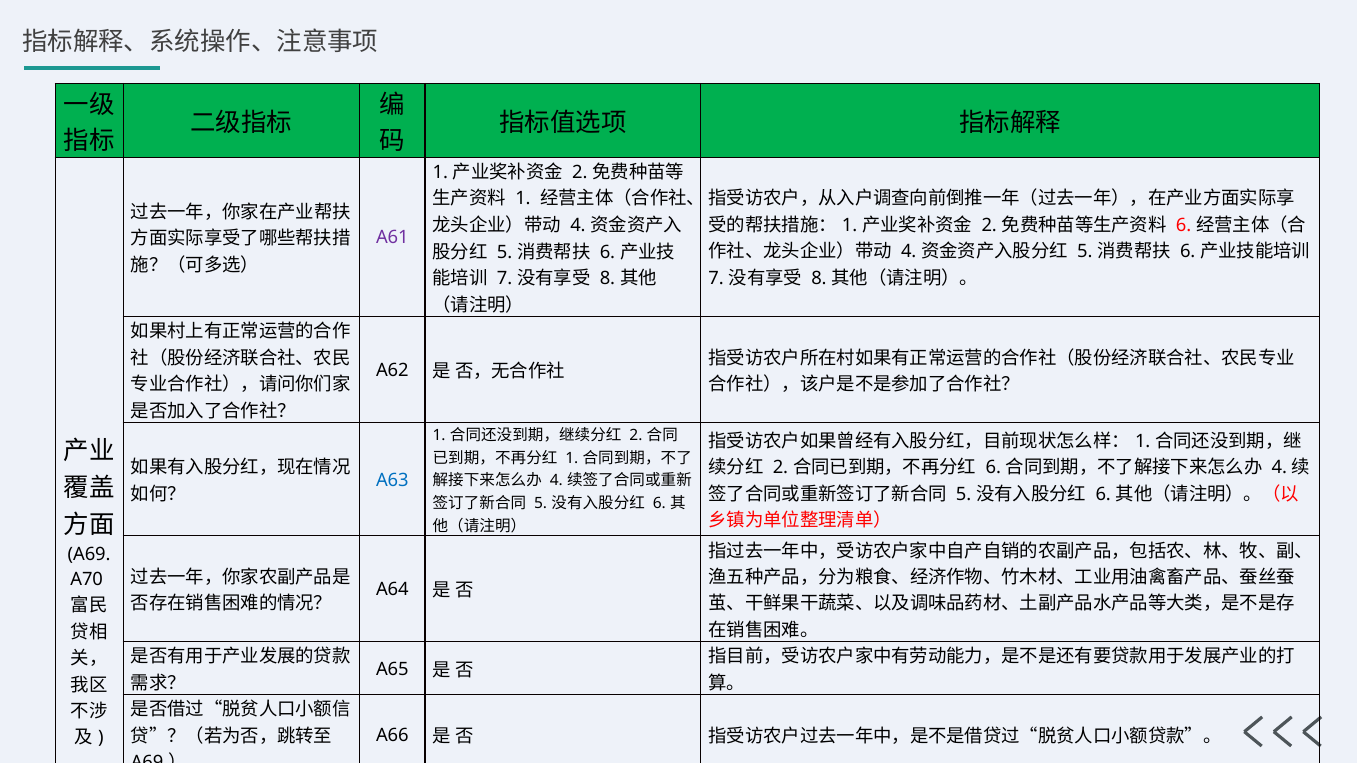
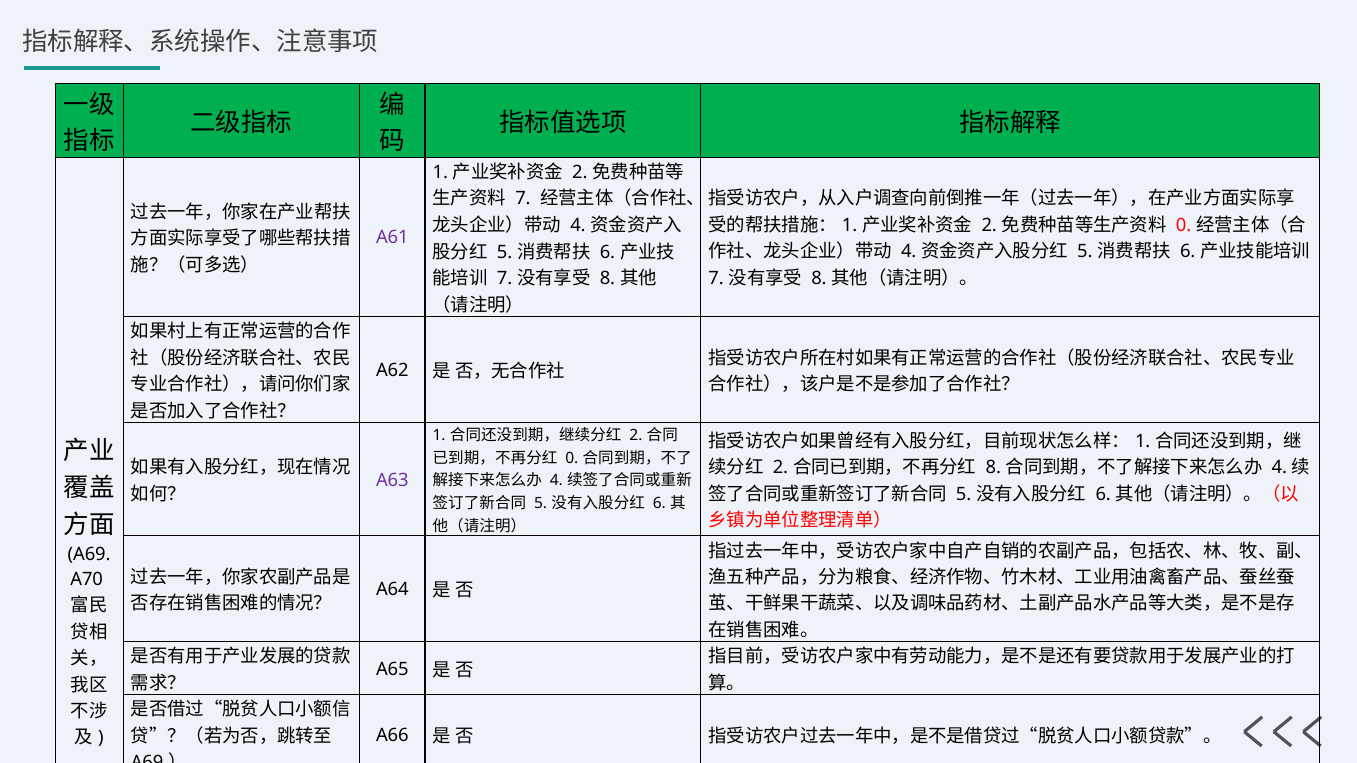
1: 1 -> 7 (523, 199)
6: 6 -> 0 (1184, 225)
1: 1 -> 0 (572, 458)
6: 6 -> 8 (993, 468)
A63 colour: blue -> purple (392, 480)
